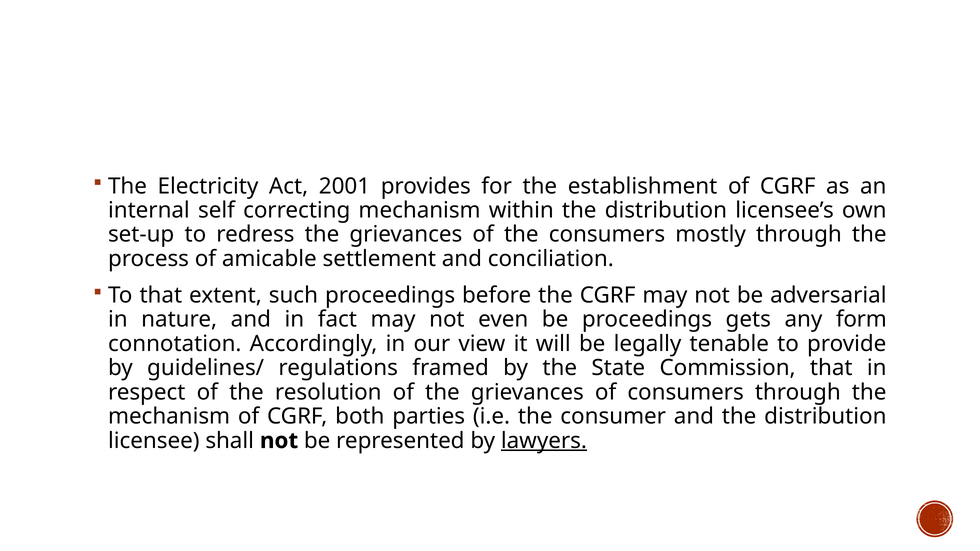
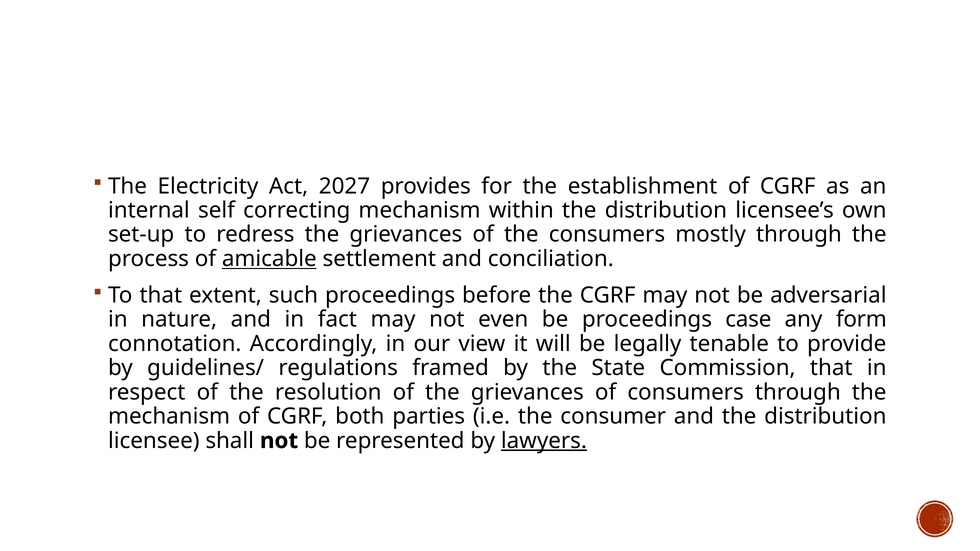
2001: 2001 -> 2027 (344, 186)
amicable underline: none -> present (269, 259)
gets: gets -> case (748, 320)
